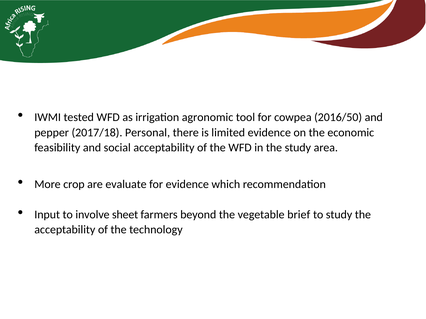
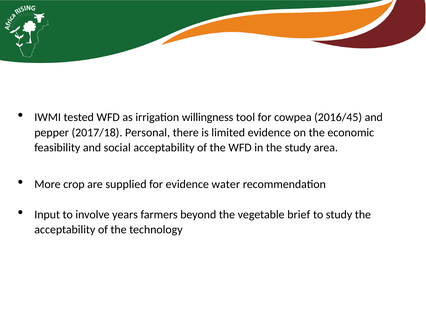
agronomic: agronomic -> willingness (208, 118)
2016/50: 2016/50 -> 2016/45 (338, 118)
evaluate: evaluate -> supplied (126, 184)
which: which -> water (226, 184)
sheet: sheet -> years (125, 215)
